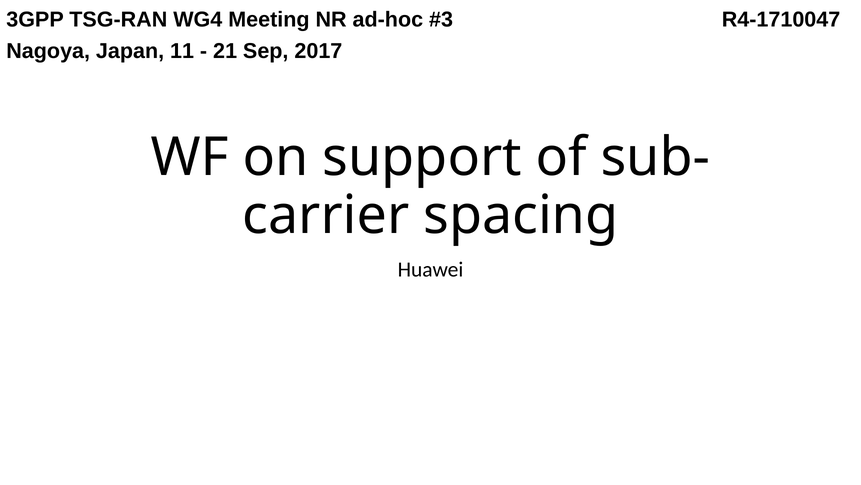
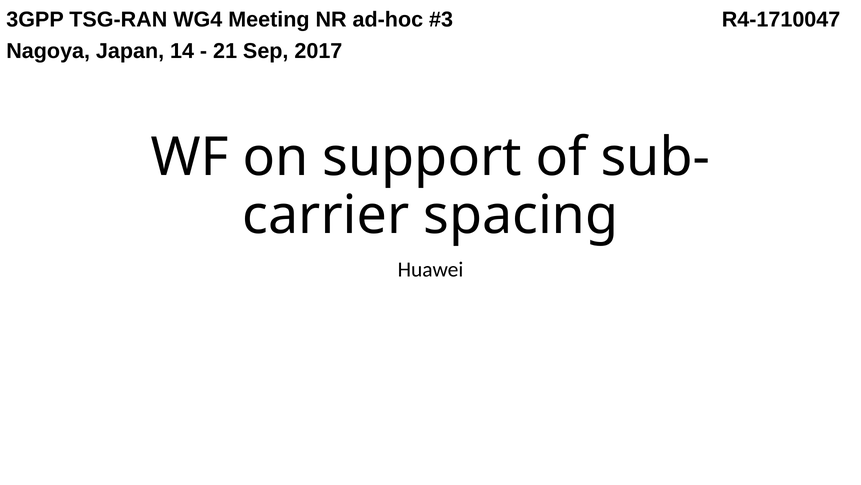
11: 11 -> 14 (182, 51)
